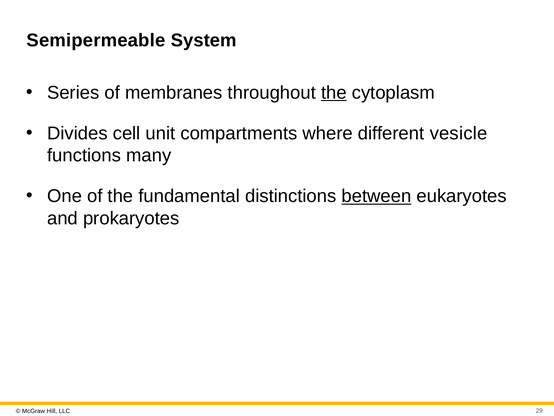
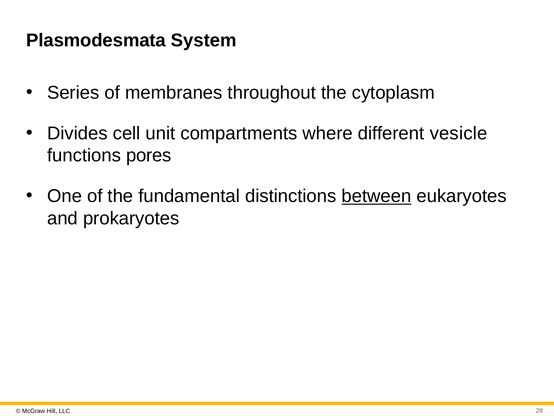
Semipermeable: Semipermeable -> Plasmodesmata (96, 40)
the underline: present -> none (334, 92)
many: many -> pores (149, 155)
